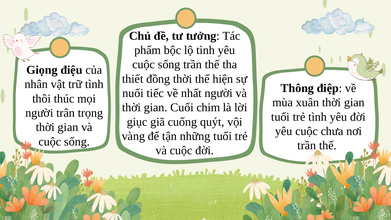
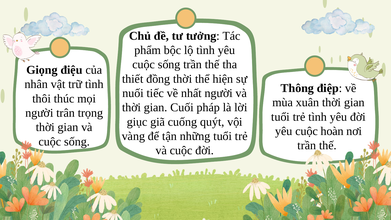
chim: chim -> pháp (208, 108)
chưa: chưa -> hoàn (332, 131)
